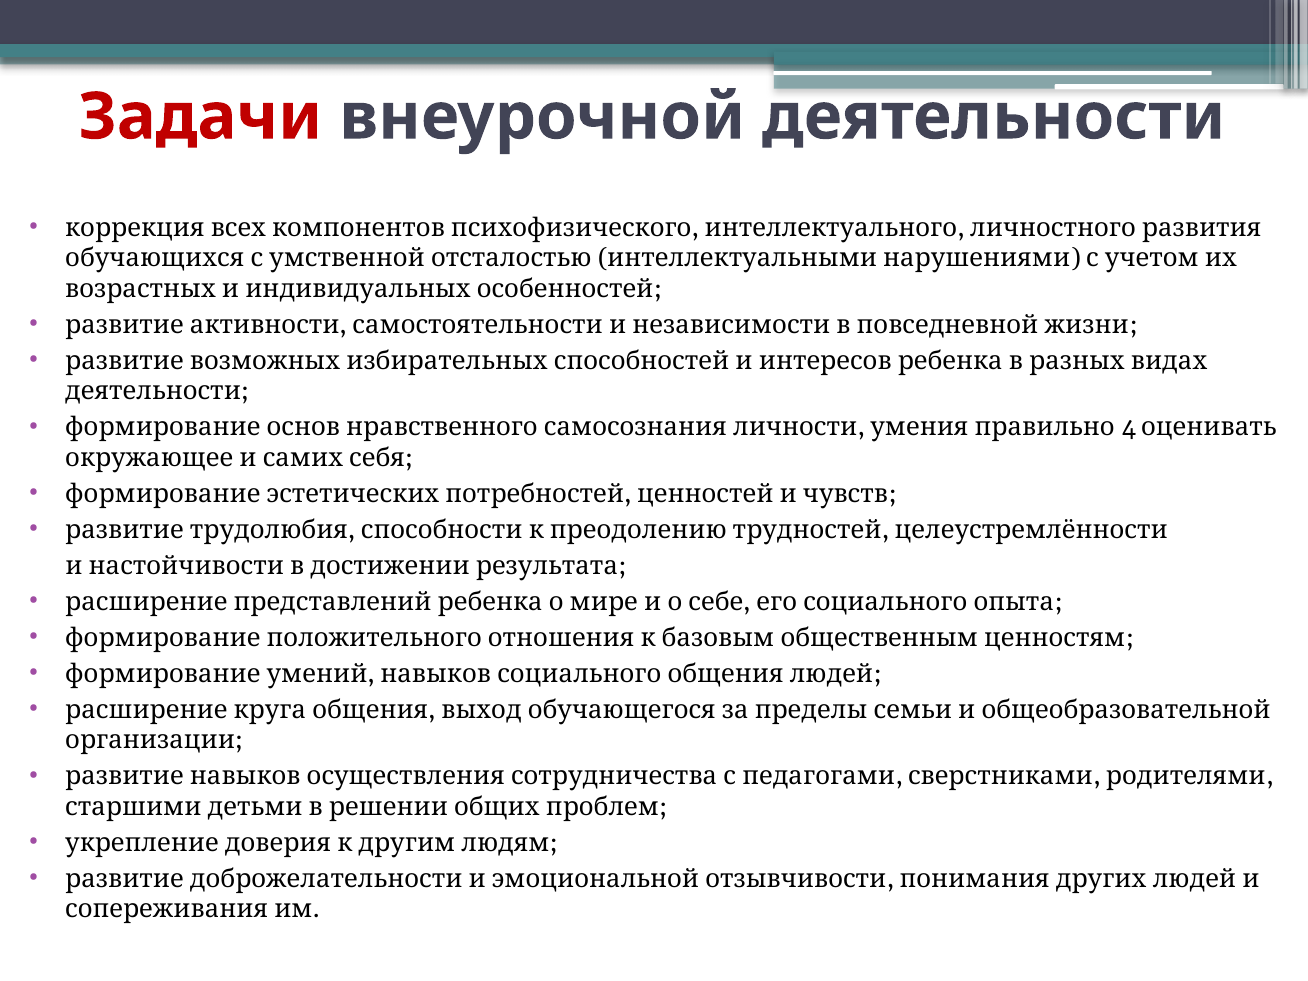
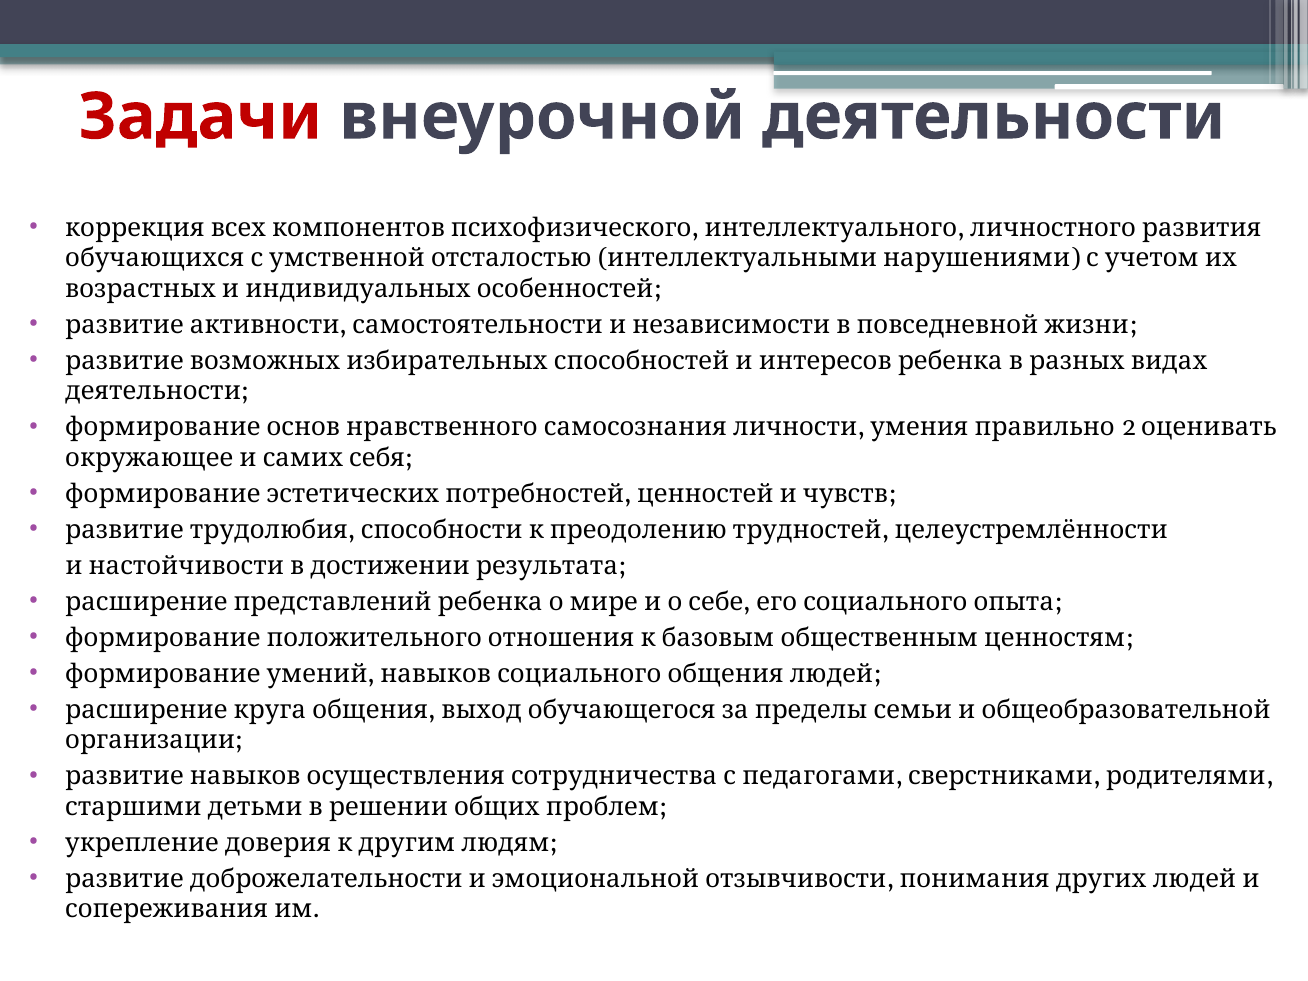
4: 4 -> 2 (1129, 427)
